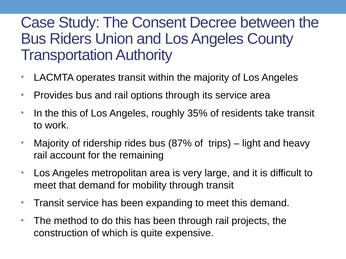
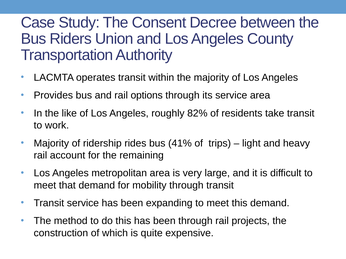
the this: this -> like (69, 113)
35%: 35% -> 82% (197, 113)
87%: 87% -> 41% (180, 143)
